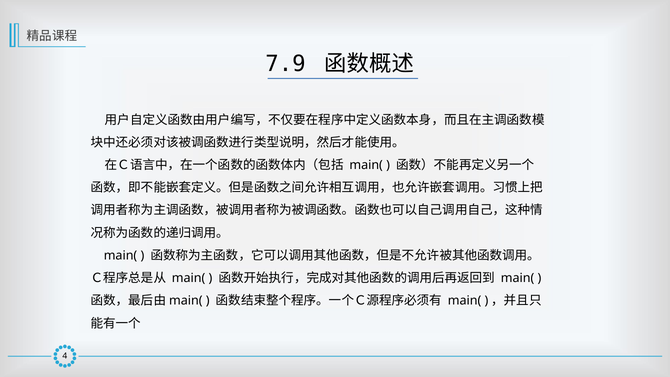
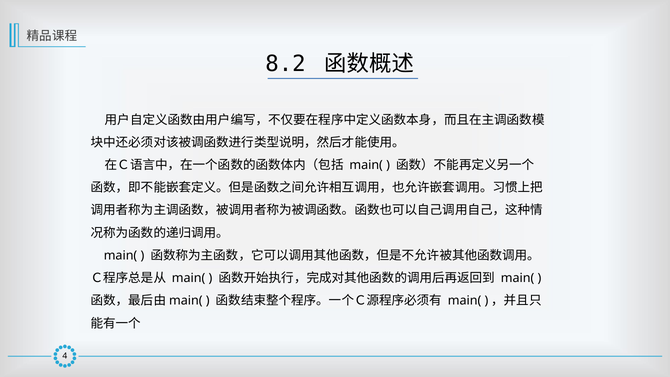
7.9: 7.9 -> 8.2 (286, 64)
